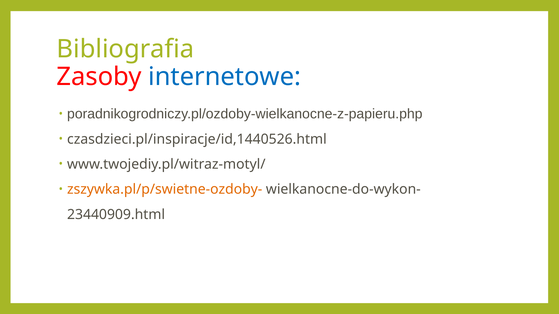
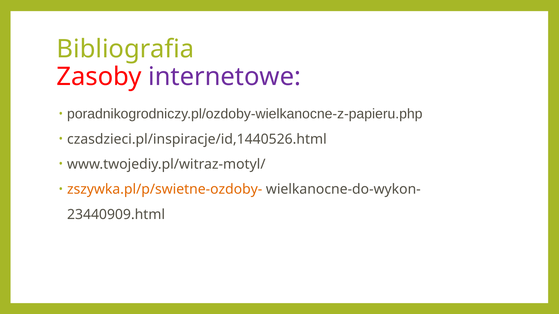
internetowe colour: blue -> purple (225, 77)
